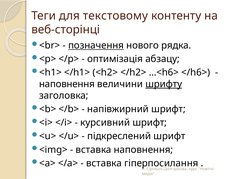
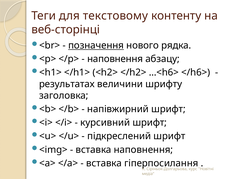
оптимізація: оптимізація -> наповнення (115, 59)
наповнення: наповнення -> результатах (67, 84)
шрифту underline: present -> none (164, 84)
